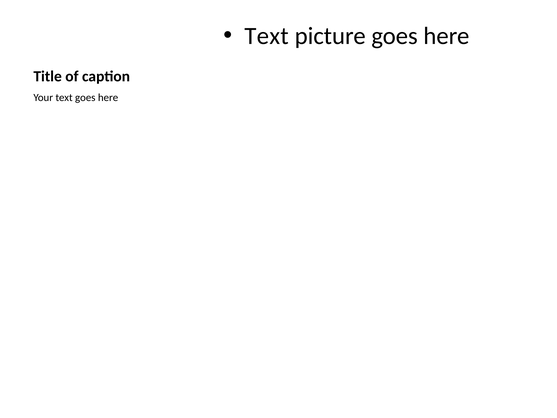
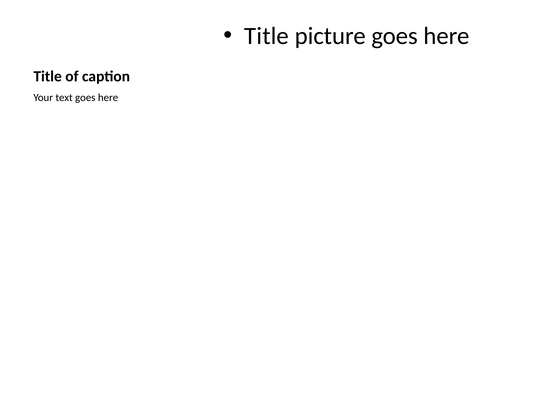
Text: Text -> Title (267, 36)
